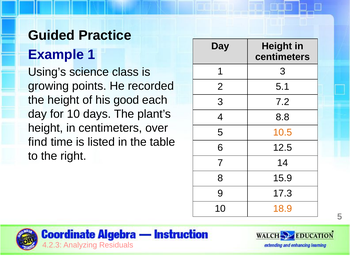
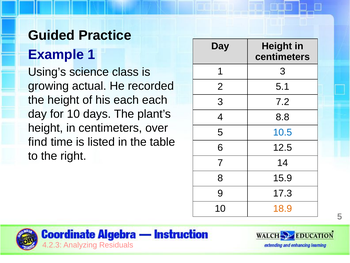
points: points -> actual (89, 86)
his good: good -> each (126, 100)
10.5 colour: orange -> blue (283, 132)
